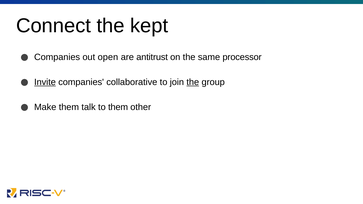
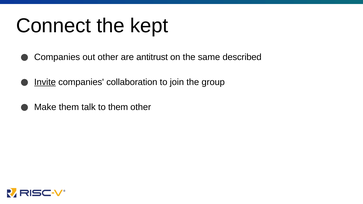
out open: open -> other (108, 57)
processor: processor -> described (242, 57)
collaborative: collaborative -> collaboration (132, 82)
the underline: present -> none (193, 82)
